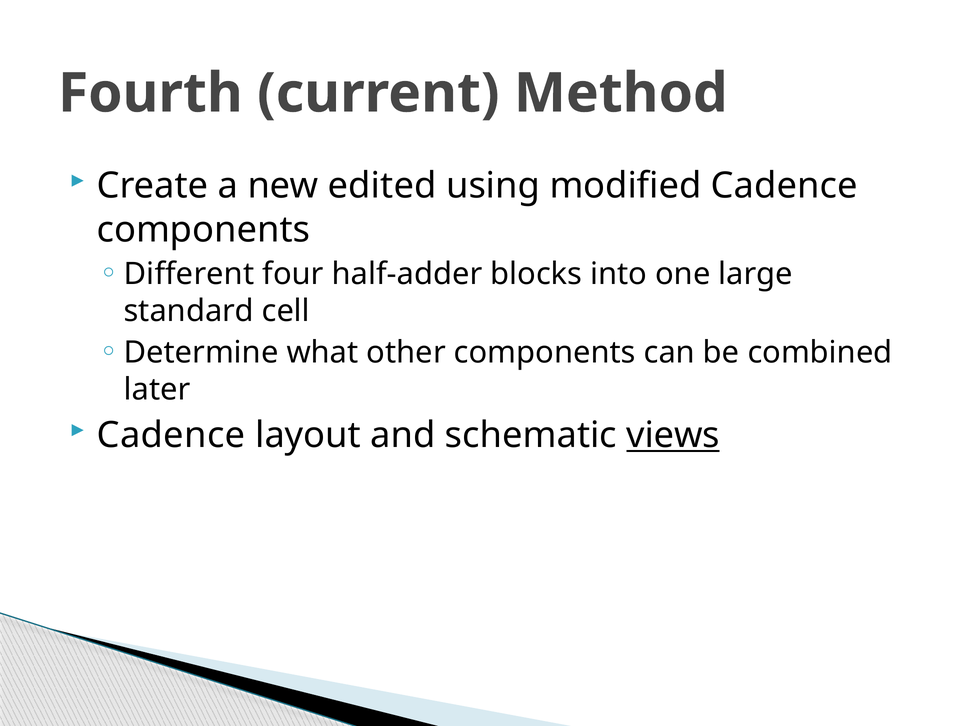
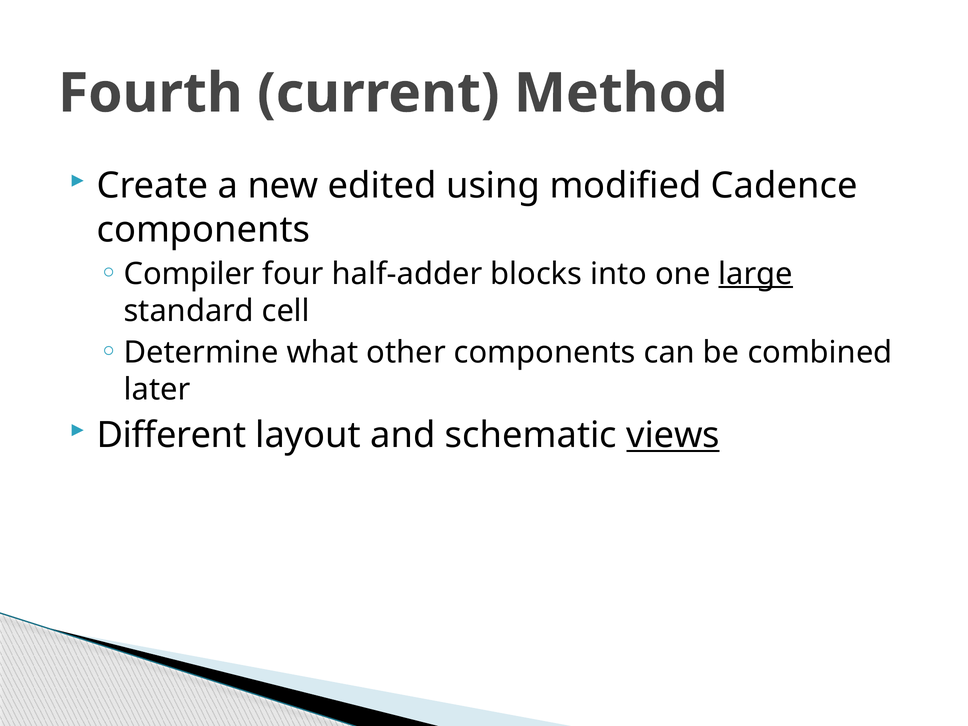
Different: Different -> Compiler (189, 274)
large underline: none -> present (756, 274)
Cadence: Cadence -> Different (171, 436)
